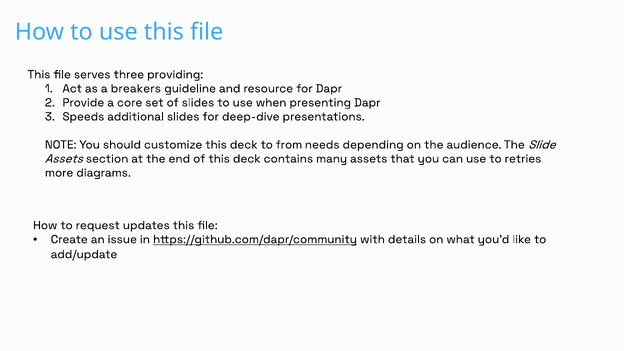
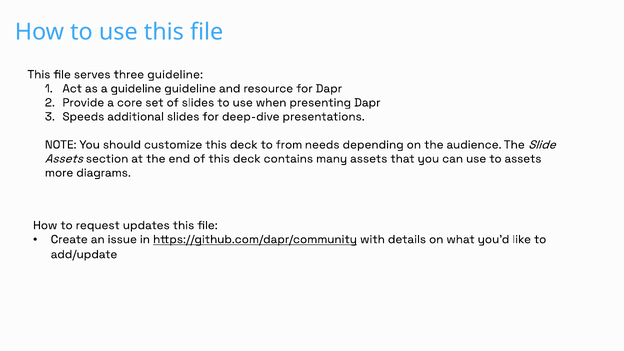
three providing: providing -> guideline (175, 74)
a breakers: breakers -> guideline (136, 88)
to retries: retries -> assets (523, 159)
